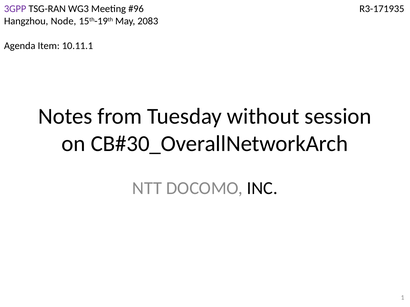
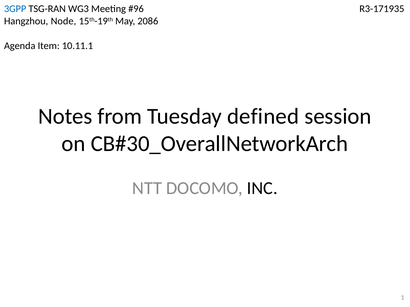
3GPP colour: purple -> blue (15, 9)
2083: 2083 -> 2086 (148, 21)
without: without -> defined (263, 116)
